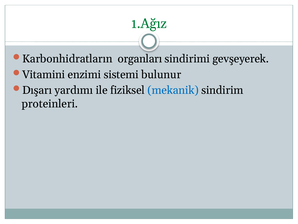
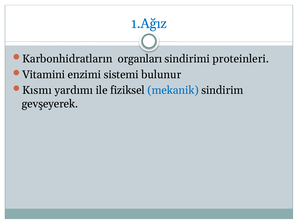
1.Ağız colour: green -> blue (149, 23)
gevşeyerek: gevşeyerek -> proteinleri (241, 59)
Dışarı: Dışarı -> Kısmı (37, 90)
proteinleri: proteinleri -> gevşeyerek (50, 103)
